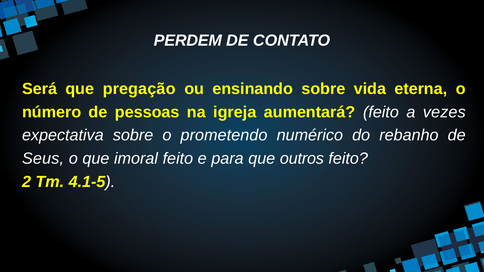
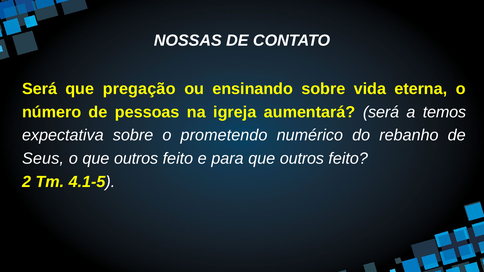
PERDEM: PERDEM -> NOSSAS (188, 41)
aumentará feito: feito -> será (381, 112)
vezes: vezes -> temos (444, 112)
o que imoral: imoral -> outros (136, 159)
